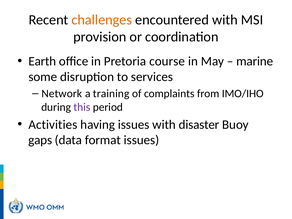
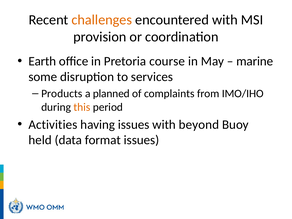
Network: Network -> Products (62, 94)
training: training -> planned (111, 94)
this colour: purple -> orange (82, 107)
disaster: disaster -> beyond (199, 125)
gaps: gaps -> held (40, 140)
